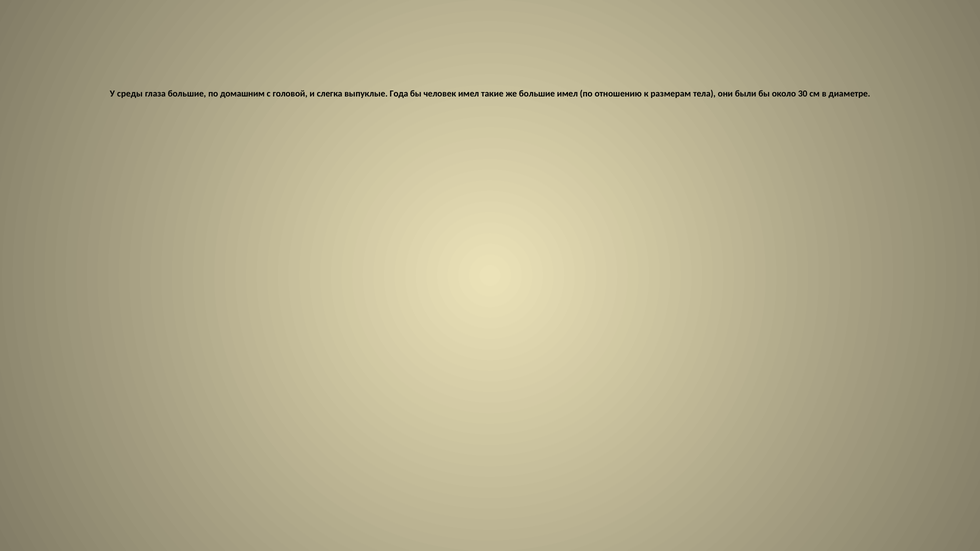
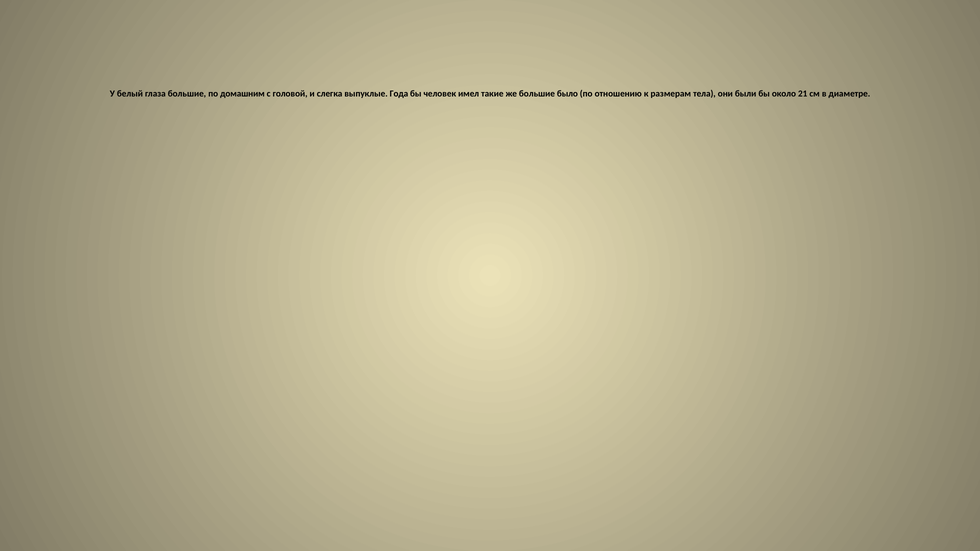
среды: среды -> белый (130, 94)
большие имел: имел -> было (567, 94)
30: 30 -> 21 (803, 94)
